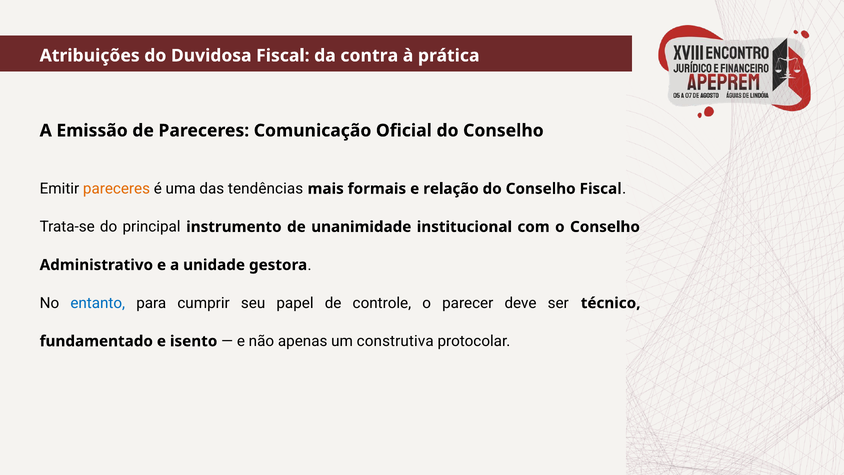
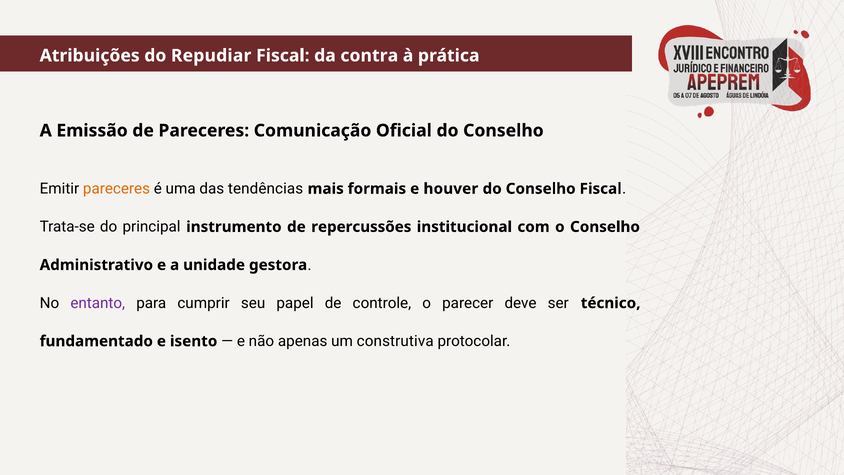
Duvidosa: Duvidosa -> Repudiar (211, 56)
relação: relação -> houver (451, 189)
unanimidade: unanimidade -> repercussões (361, 227)
entanto colour: blue -> purple (98, 303)
